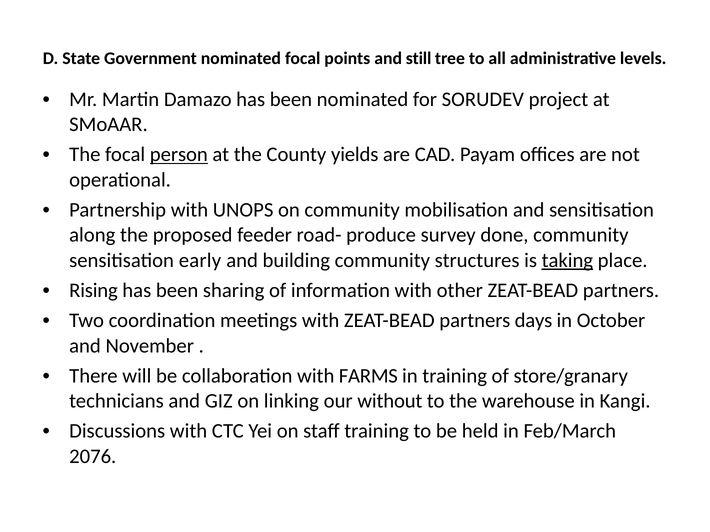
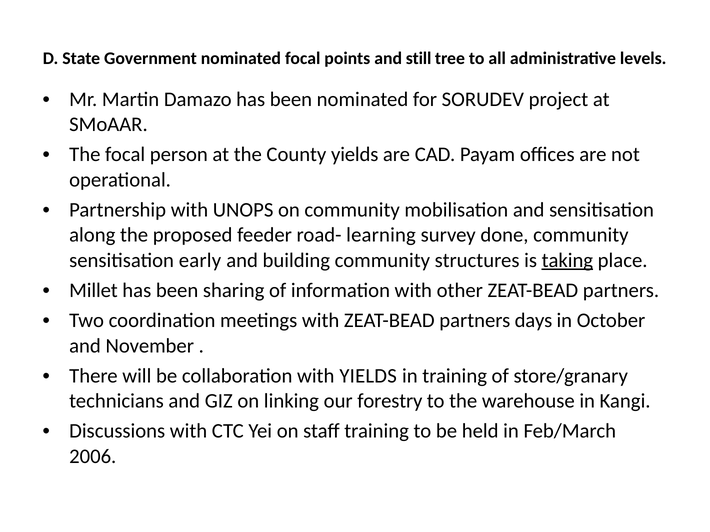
person underline: present -> none (179, 155)
produce: produce -> learning (381, 235)
Rising: Rising -> Millet (93, 291)
with FARMS: FARMS -> YIELDS (368, 376)
without: without -> forestry (390, 401)
2076: 2076 -> 2006 (93, 457)
